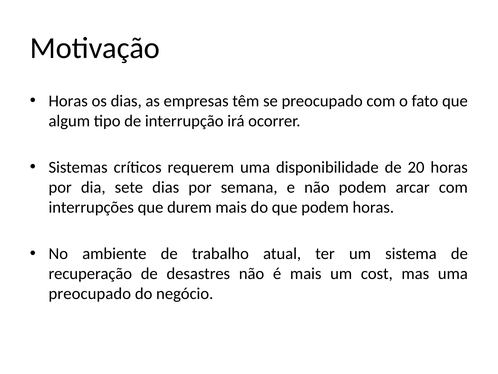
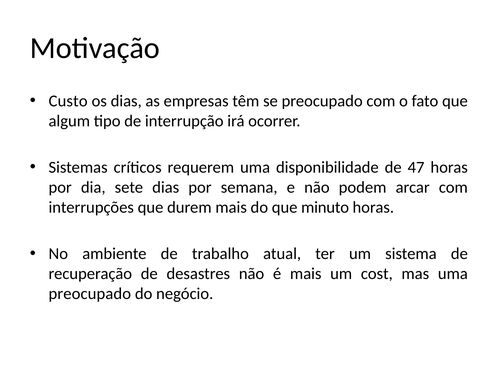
Horas: Horas -> Custo (68, 101)
20: 20 -> 47 (416, 167)
que podem: podem -> minuto (325, 207)
